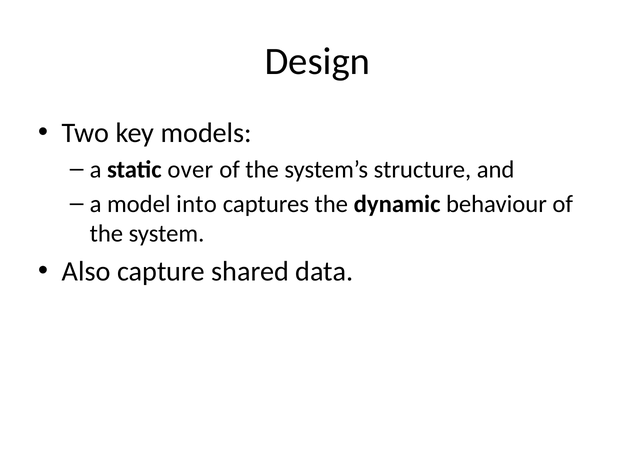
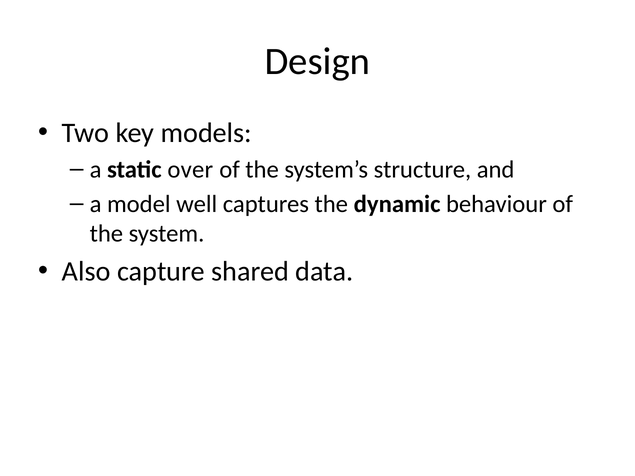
into: into -> well (197, 204)
